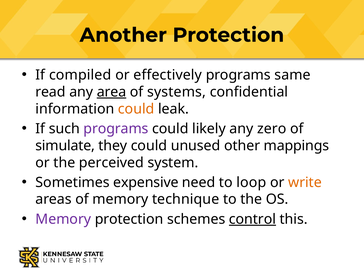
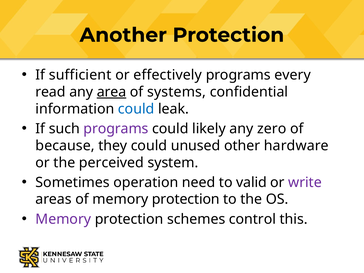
compiled: compiled -> sufficient (80, 75)
same: same -> every (293, 75)
could colour: orange -> blue (136, 109)
simulate: simulate -> because (65, 146)
mappings: mappings -> hardware (296, 146)
expensive: expensive -> operation (146, 182)
loop: loop -> valid (251, 182)
write colour: orange -> purple (305, 182)
of memory technique: technique -> protection (186, 199)
control underline: present -> none (252, 219)
